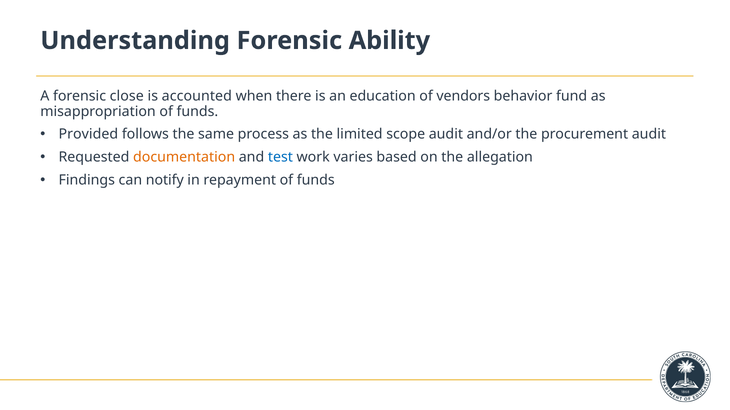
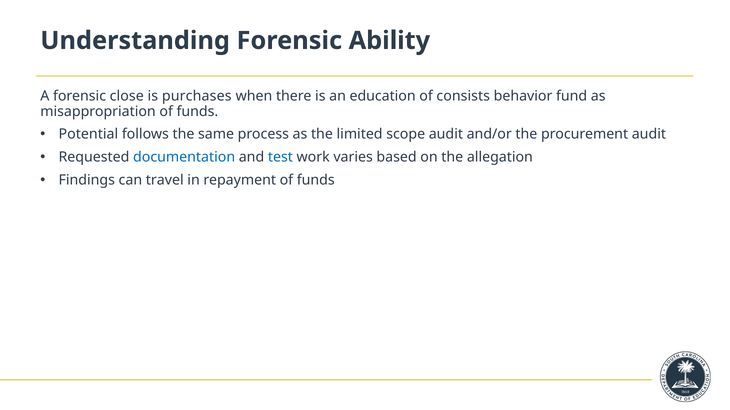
accounted: accounted -> purchases (197, 96)
vendors: vendors -> consists (463, 96)
Provided: Provided -> Potential (88, 135)
documentation colour: orange -> blue (184, 157)
notify: notify -> travel (165, 180)
